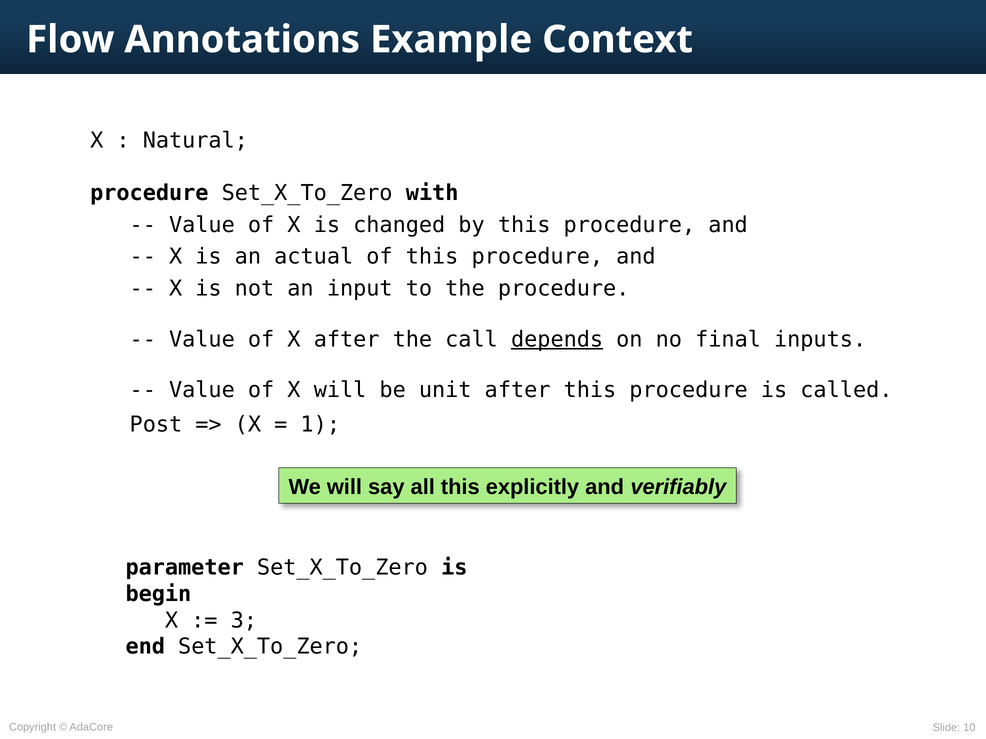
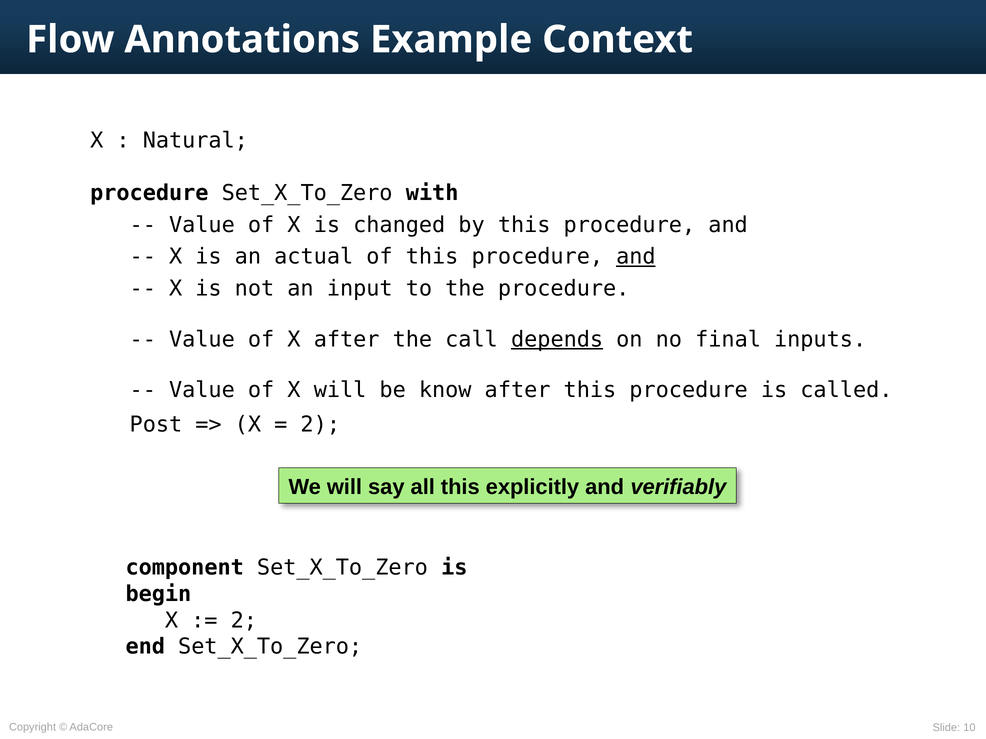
and underline: none -> present (636, 257)
unit: unit -> know (445, 390)
1: 1 -> 2 (320, 425)
parameter: parameter -> component (185, 568)
3: 3 -> 2 (244, 621)
